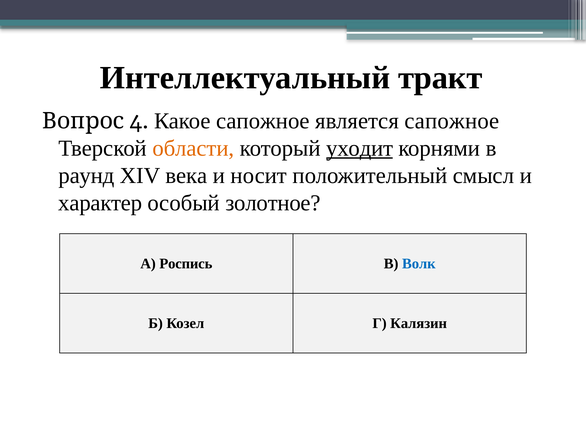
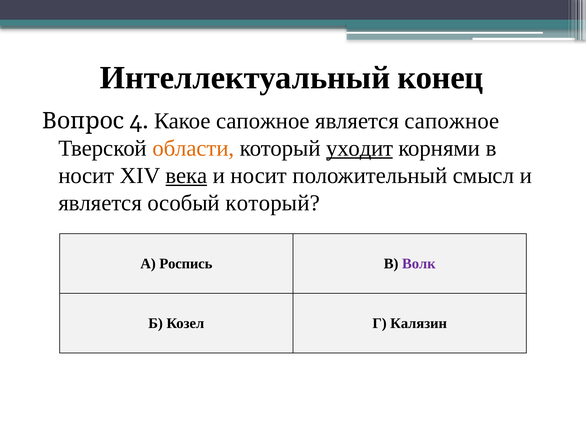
тракт: тракт -> конец (440, 78)
раунд: раунд -> носит (86, 175)
века underline: none -> present (186, 175)
характер: характер -> является (100, 203)
особый золотное: золотное -> который (273, 203)
Волк colour: blue -> purple (419, 263)
